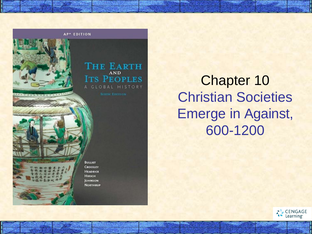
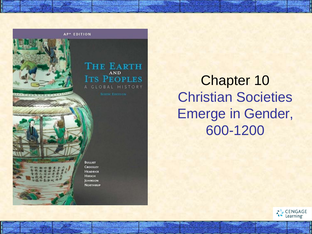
Against: Against -> Gender (269, 114)
